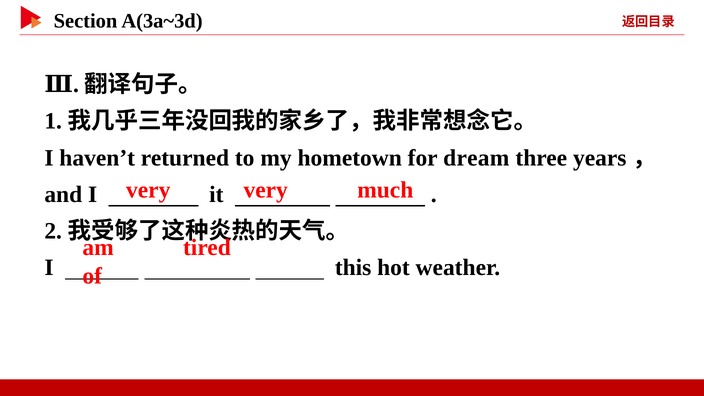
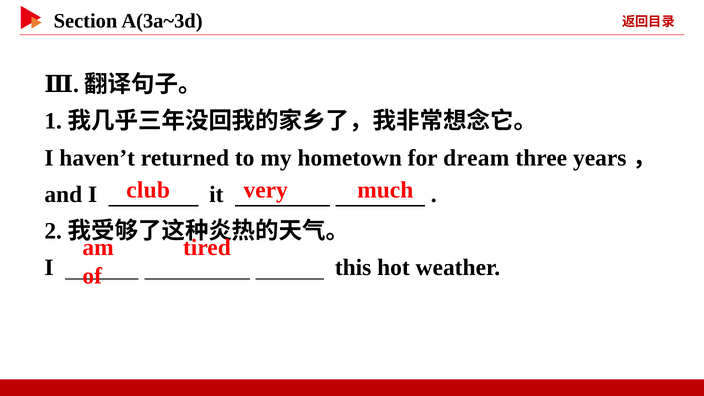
very: very -> club (148, 190)
